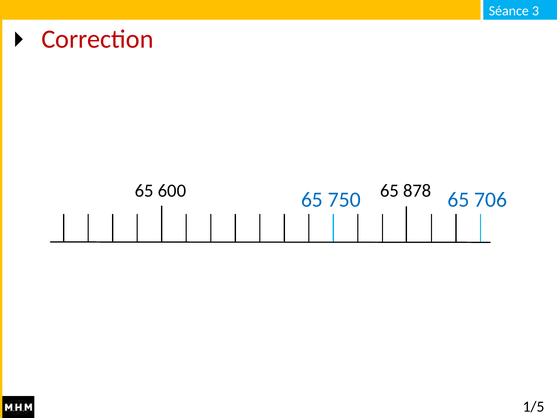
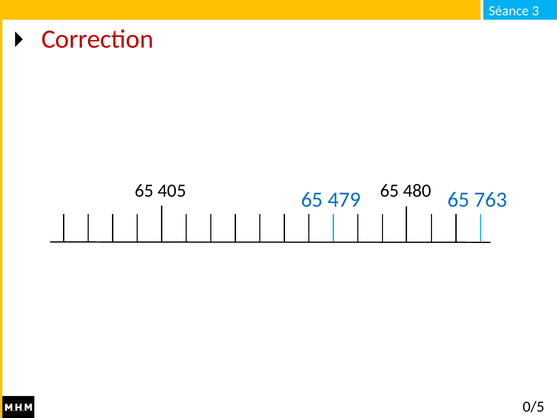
600: 600 -> 405 (172, 191)
878: 878 -> 480 (417, 191)
750: 750 -> 479 (344, 200)
706: 706 -> 763 (491, 200)
1/5: 1/5 -> 0/5 (534, 406)
